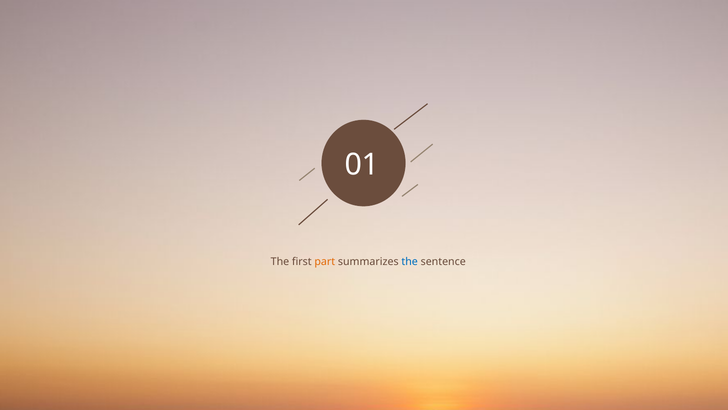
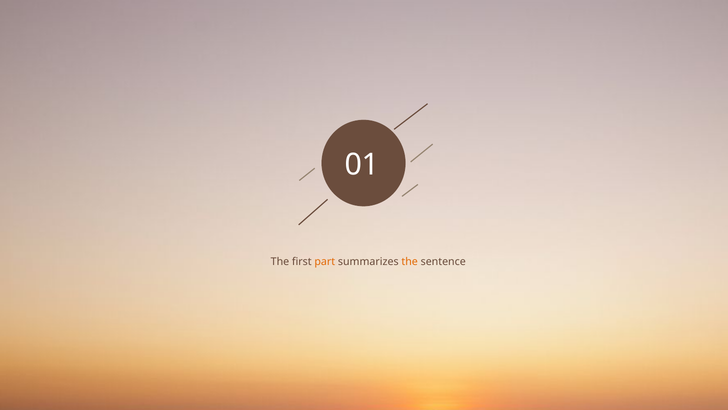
the colour: blue -> orange (410, 261)
